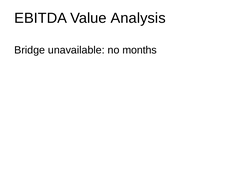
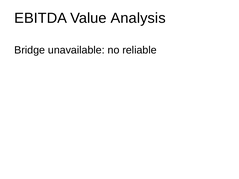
months: months -> reliable (139, 50)
